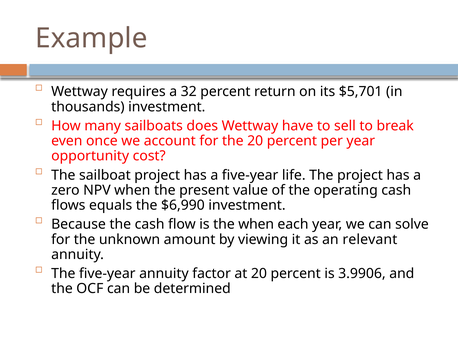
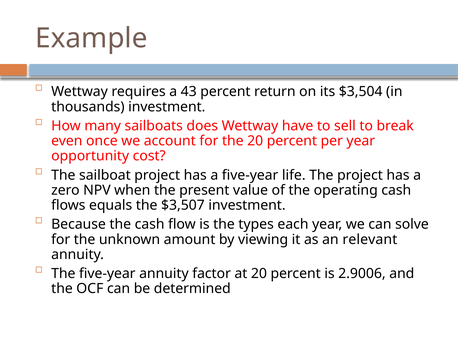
32: 32 -> 43 (189, 92)
$5,701: $5,701 -> $3,504 (361, 92)
$6,990: $6,990 -> $3,507 (183, 206)
the when: when -> types (256, 225)
3.9906: 3.9906 -> 2.9006 (362, 274)
